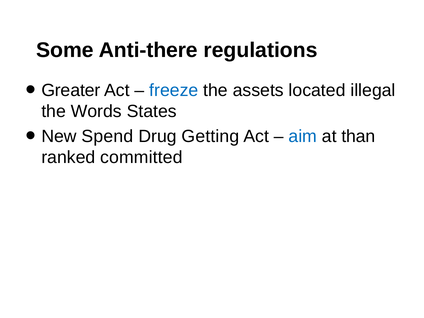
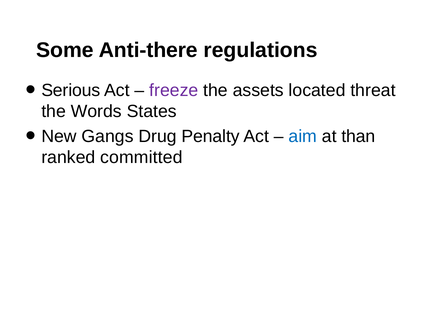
Greater: Greater -> Serious (71, 90)
freeze colour: blue -> purple (174, 90)
illegal: illegal -> threat (373, 90)
Spend: Spend -> Gangs (108, 136)
Getting: Getting -> Penalty (211, 136)
